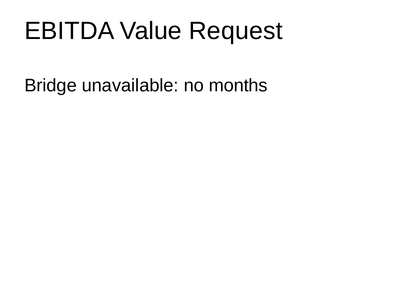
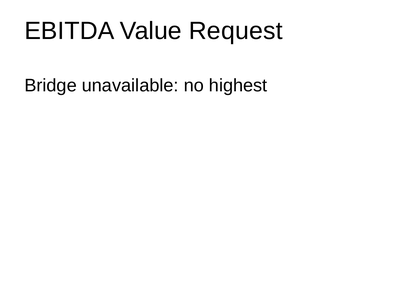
months: months -> highest (238, 86)
